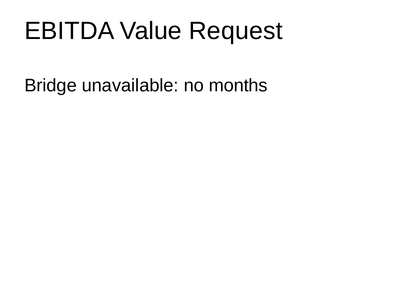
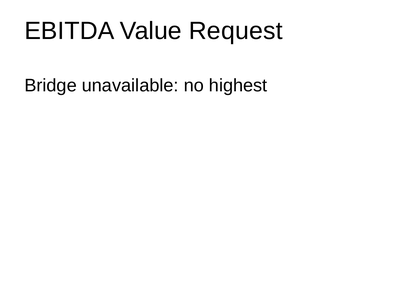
months: months -> highest (238, 86)
